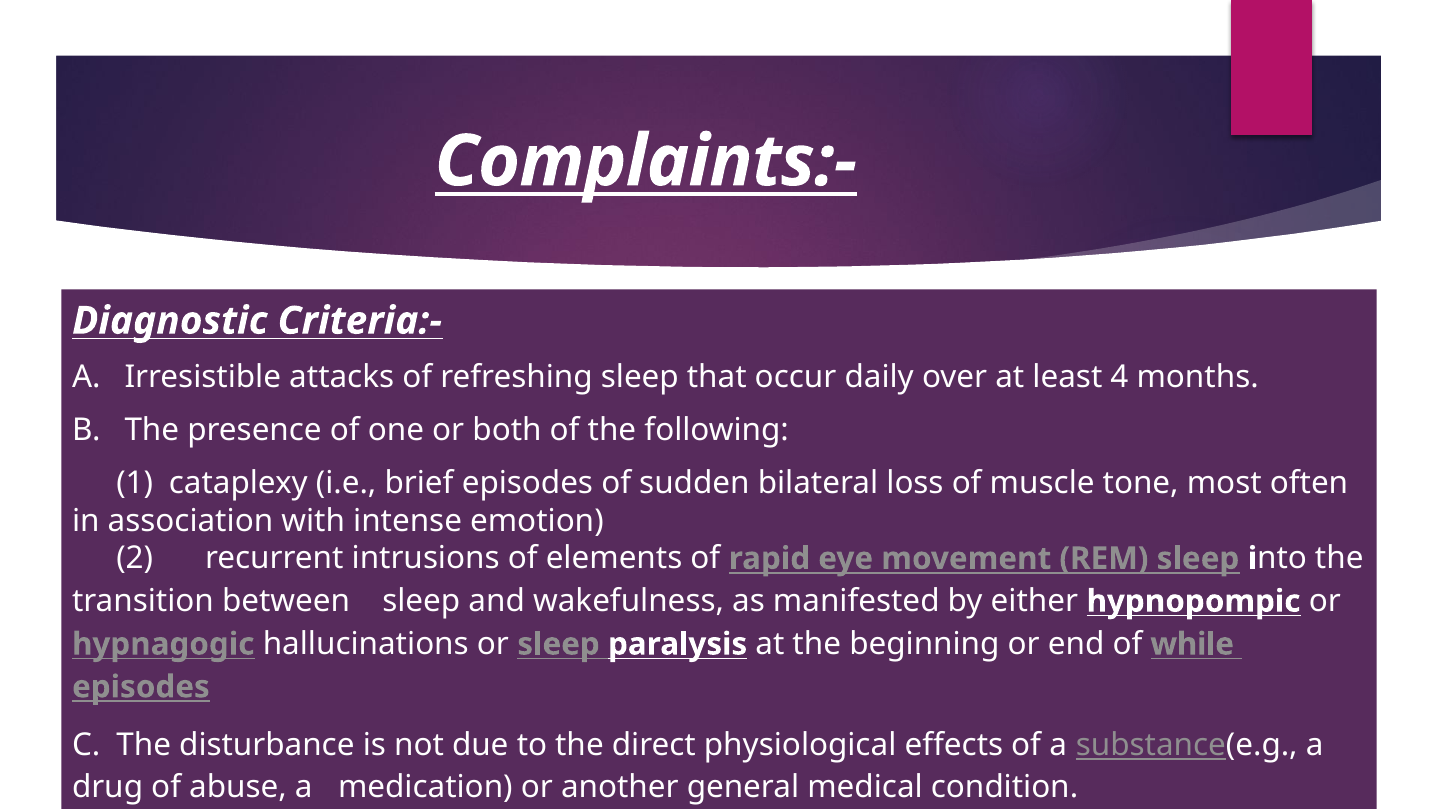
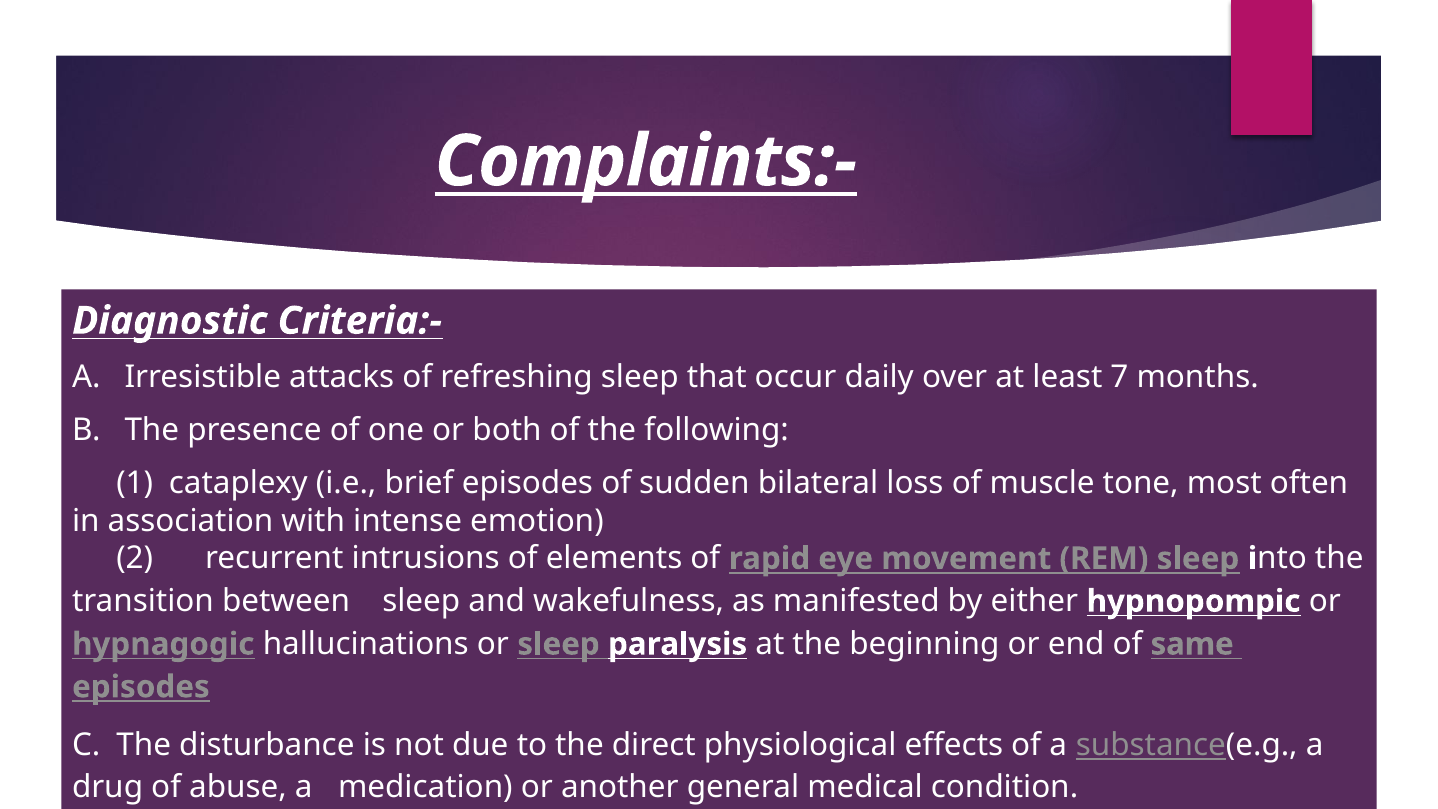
4: 4 -> 7 (1119, 377)
while: while -> same (1192, 644)
